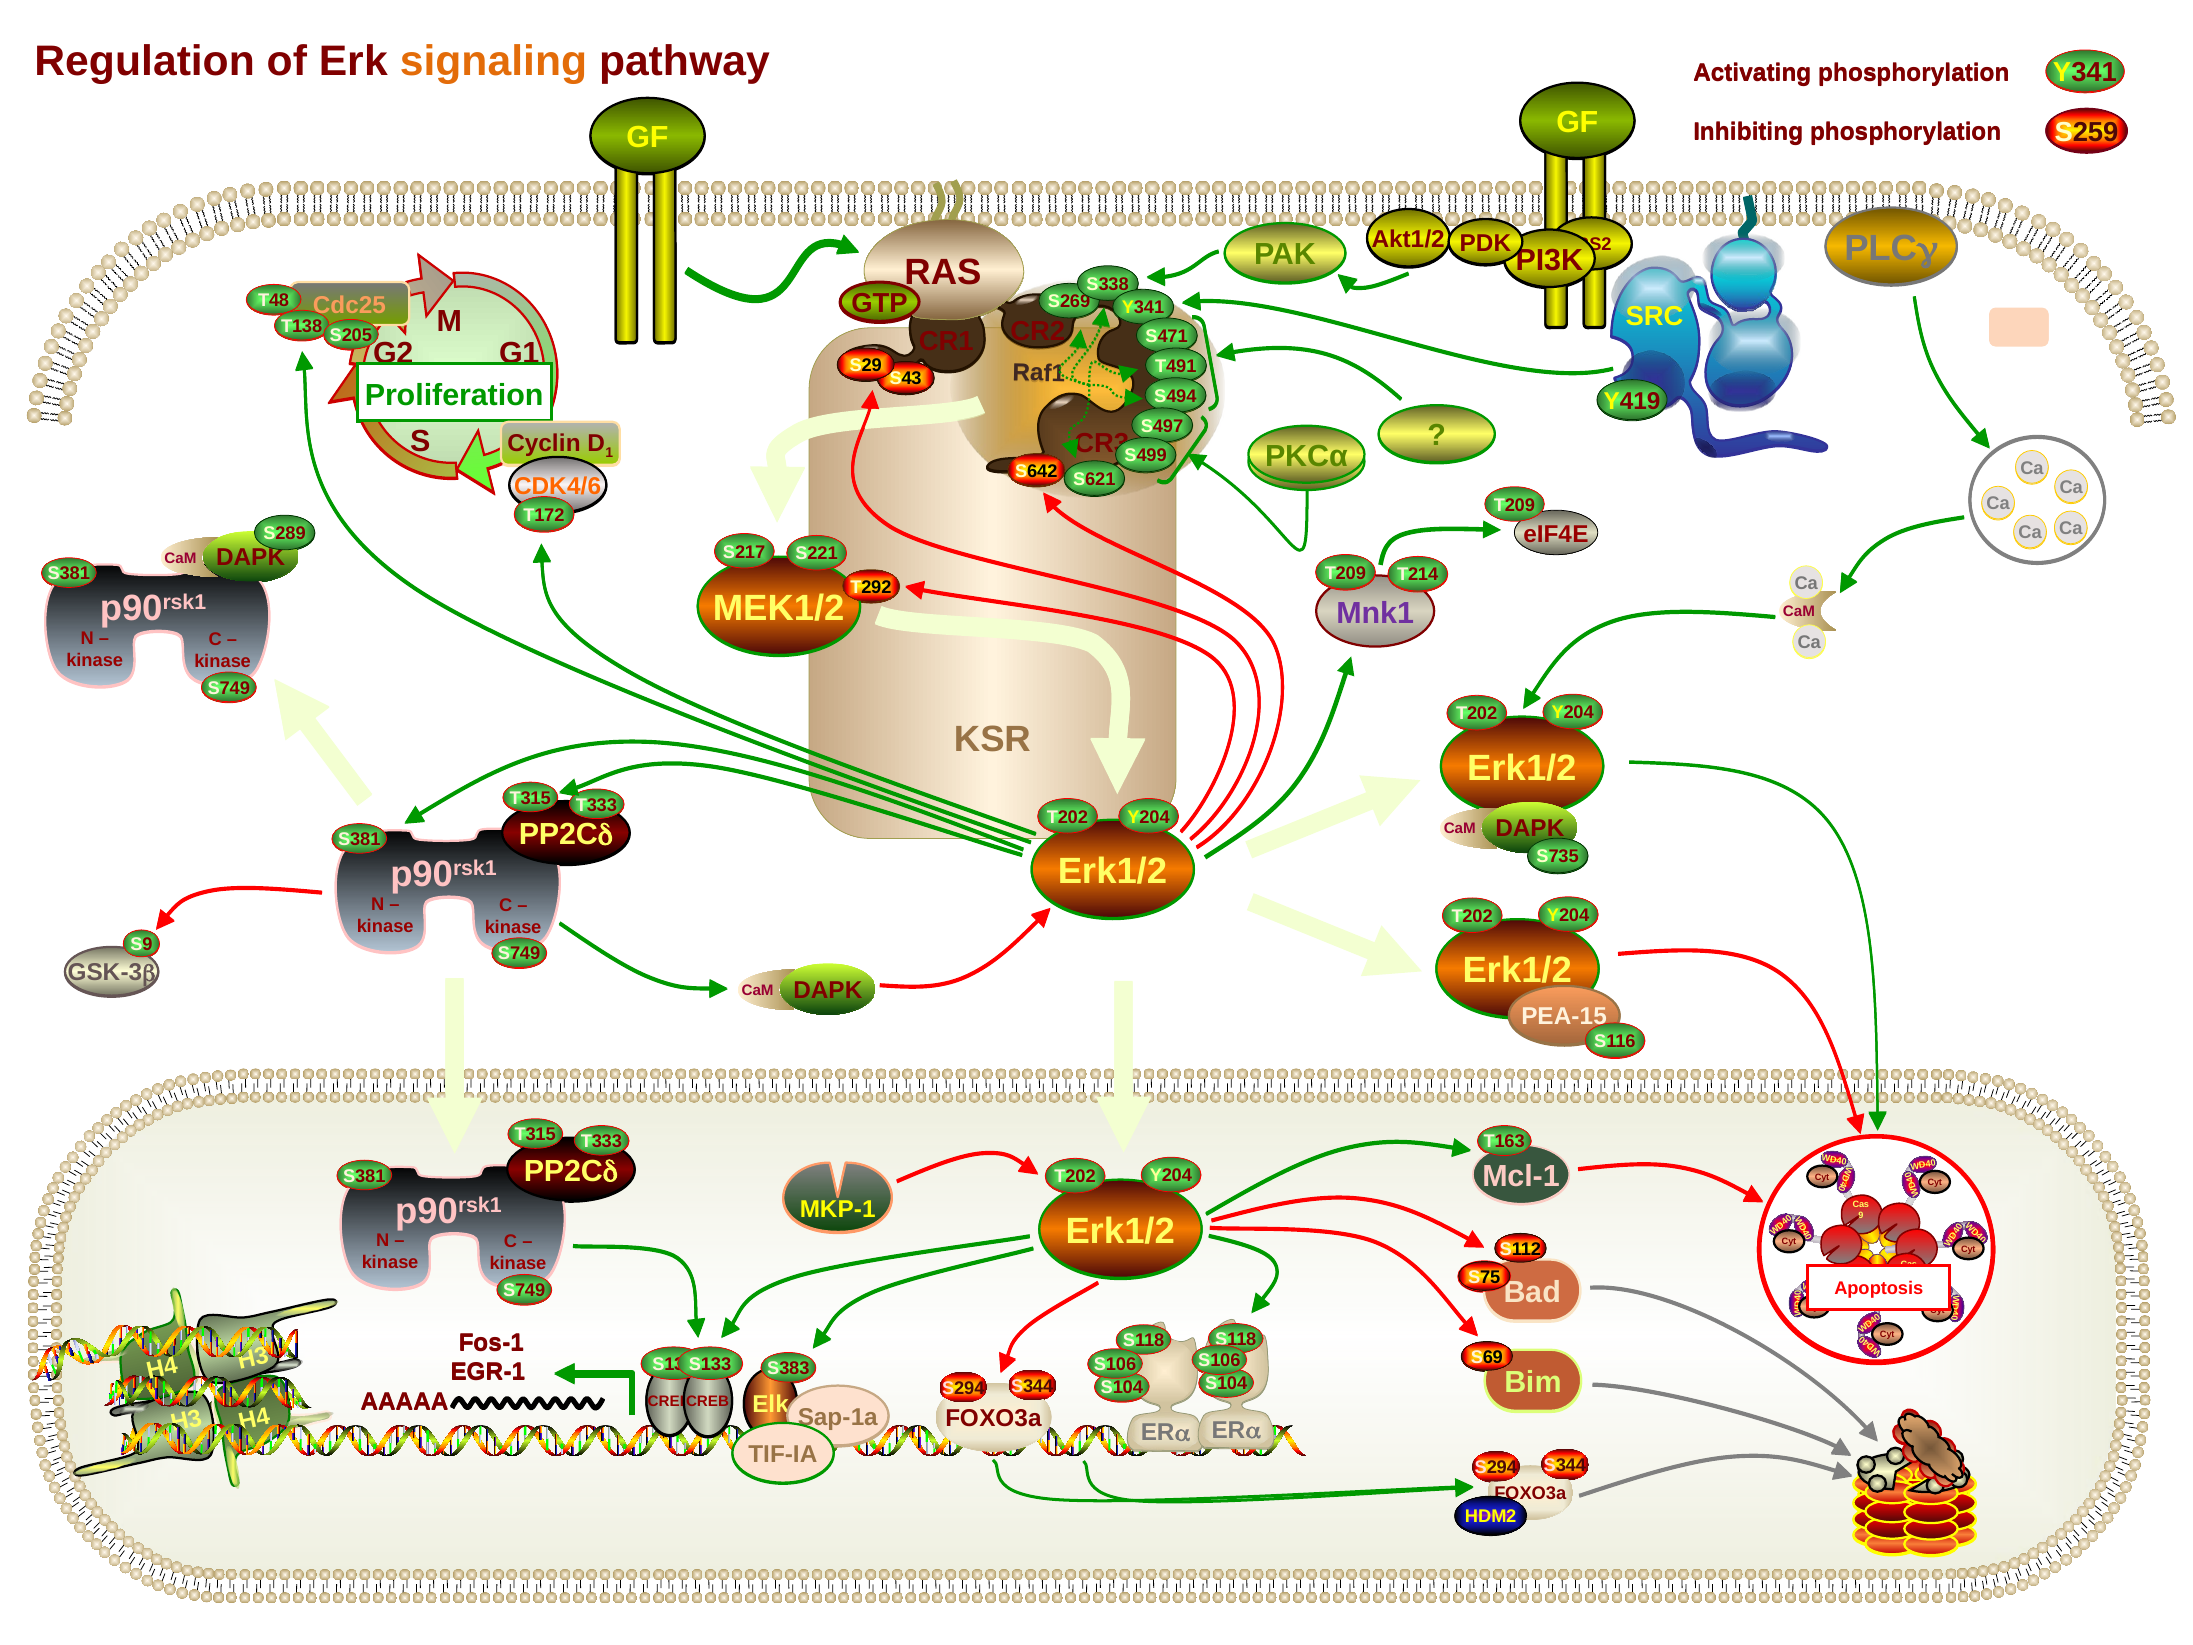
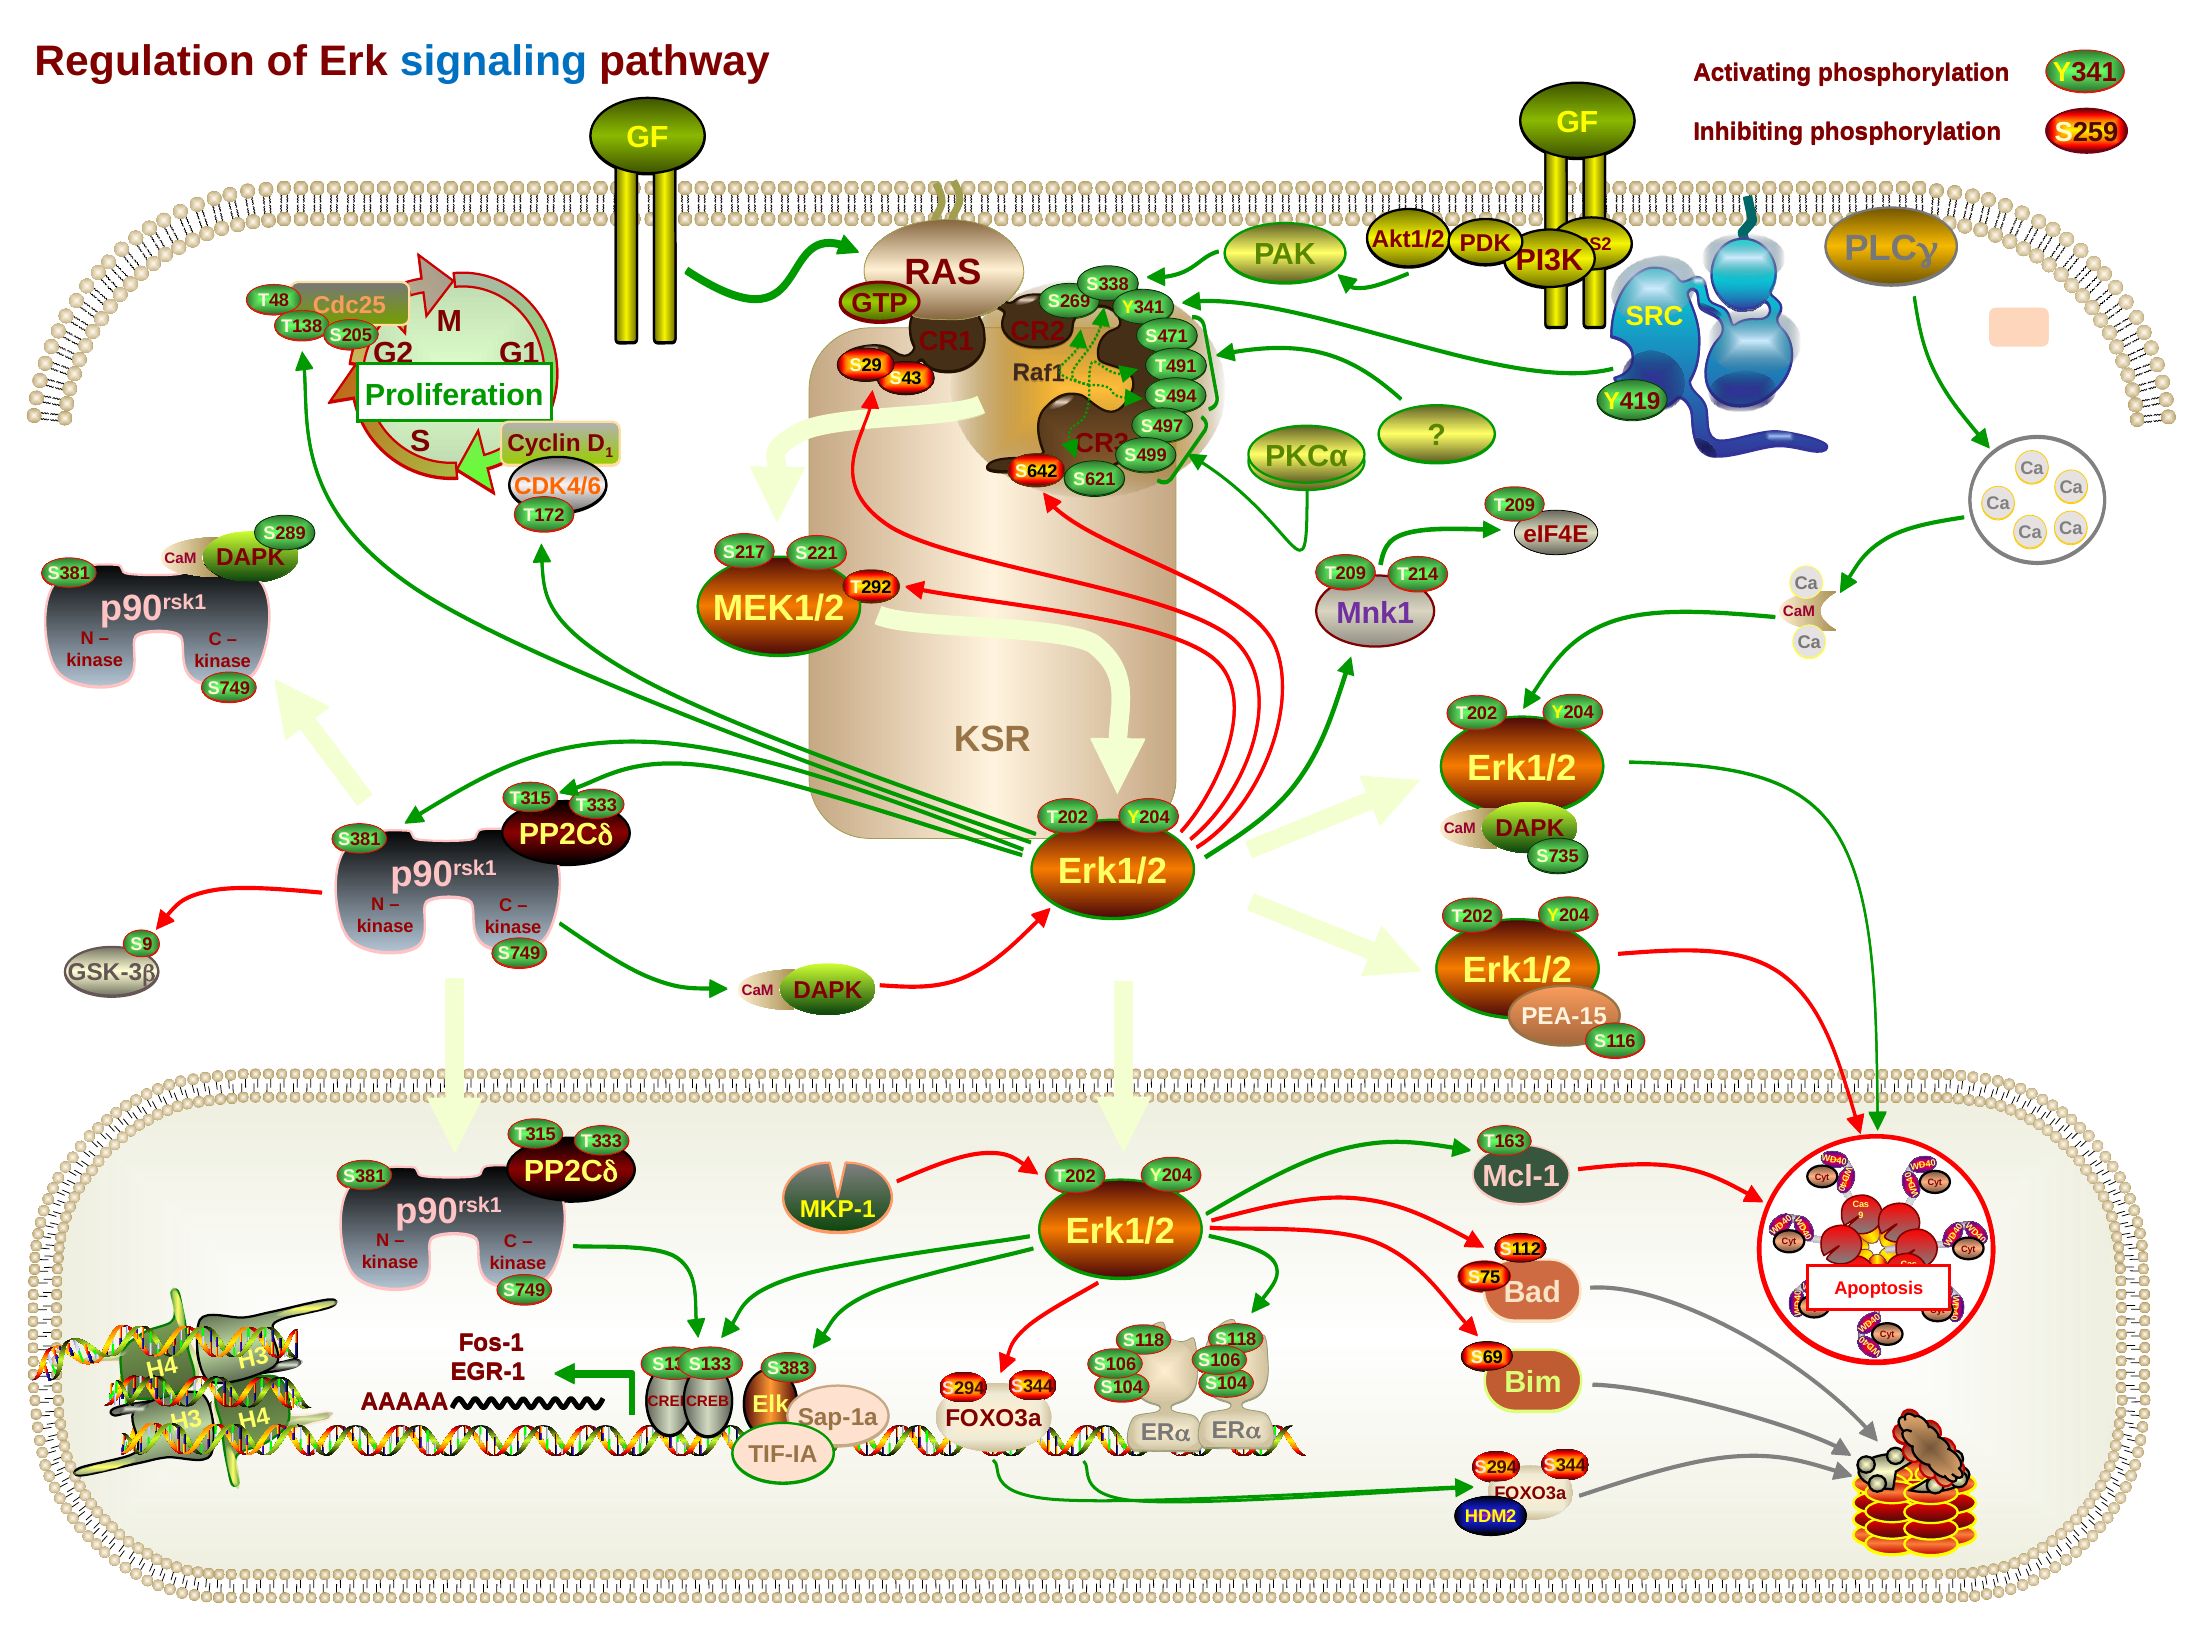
signaling colour: orange -> blue (493, 61)
